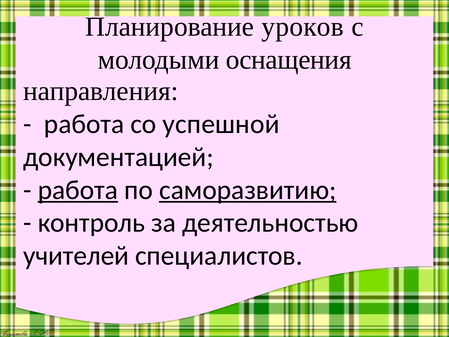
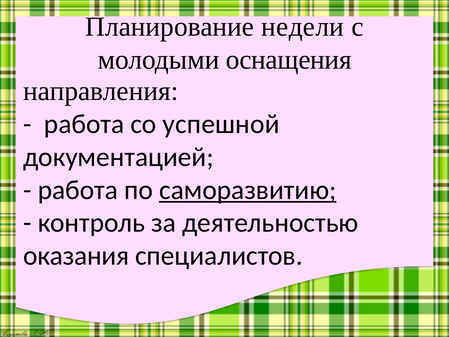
уроков: уроков -> недели (303, 27)
работа underline: present -> none (78, 190)
учителей: учителей -> оказания (76, 256)
